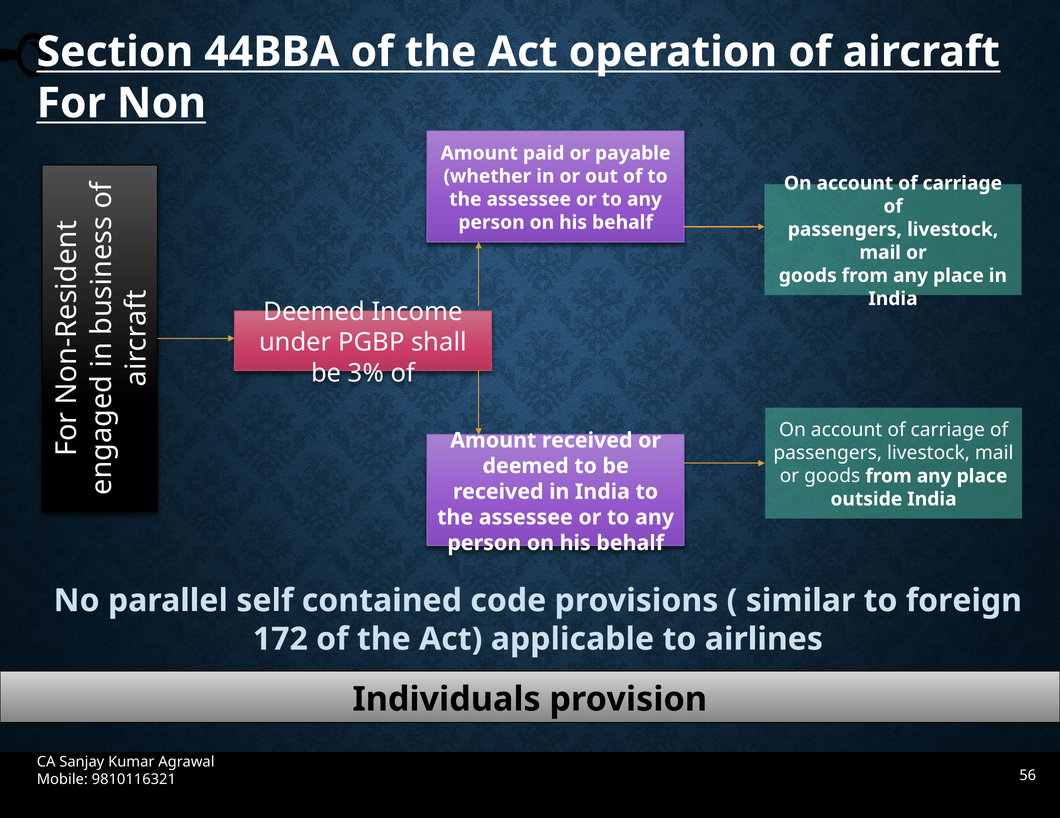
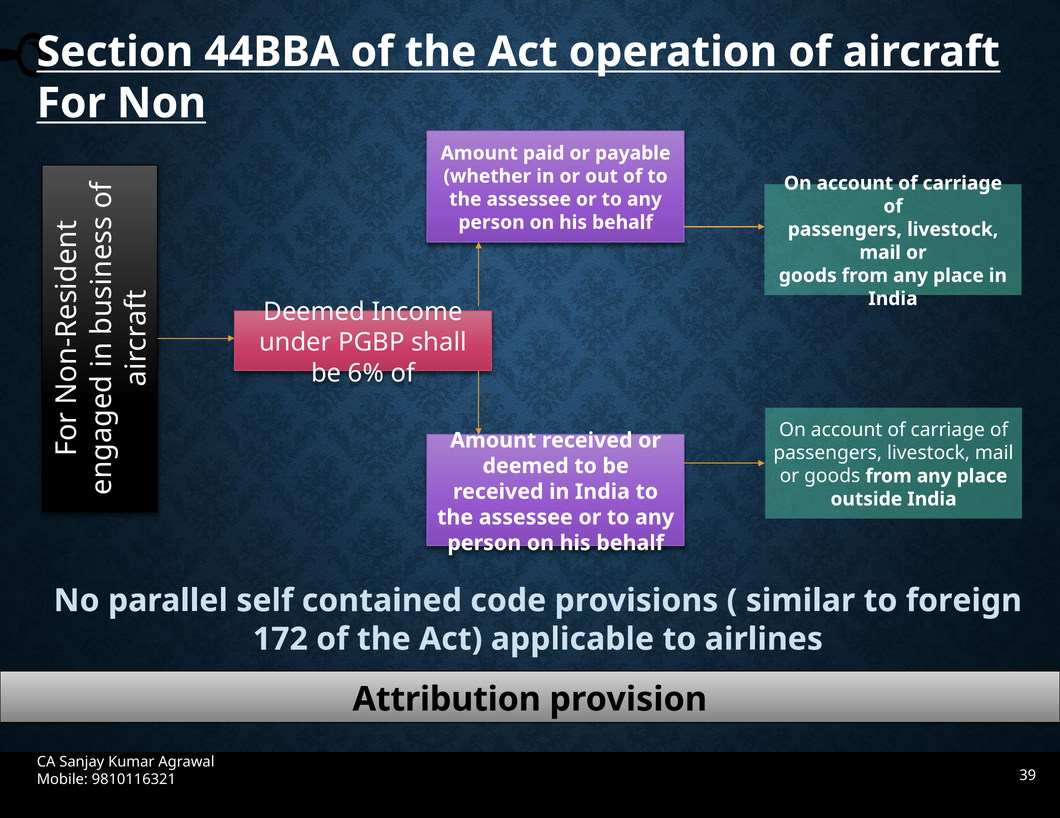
3%: 3% -> 6% (366, 373)
Individuals: Individuals -> Attribution (447, 699)
56: 56 -> 39 (1028, 775)
